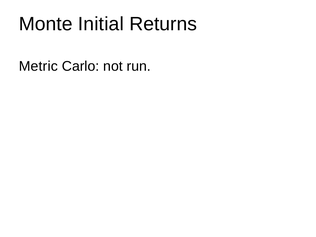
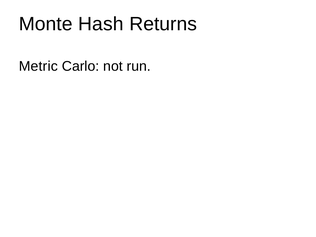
Initial: Initial -> Hash (101, 24)
